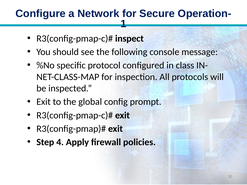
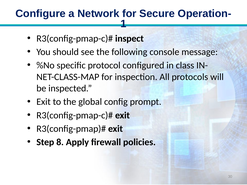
4: 4 -> 8 (60, 142)
